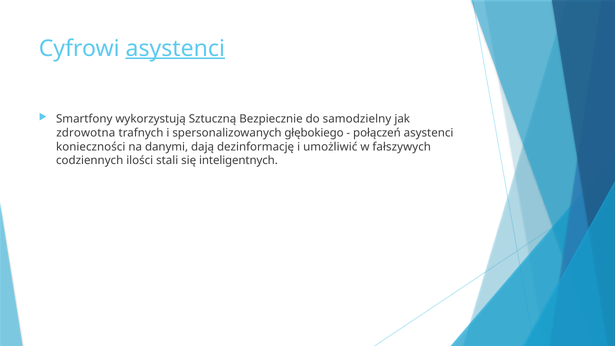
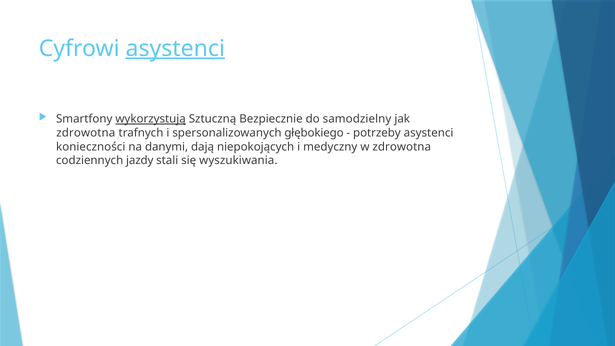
wykorzystują underline: none -> present (151, 119)
połączeń: połączeń -> potrzeby (377, 133)
dezinformację: dezinformację -> niepokojących (256, 147)
umożliwić: umożliwić -> medyczny (330, 147)
w fałszywych: fałszywych -> zdrowotna (402, 147)
ilości: ilości -> jazdy (140, 161)
inteligentnych: inteligentnych -> wyszukiwania (238, 161)
